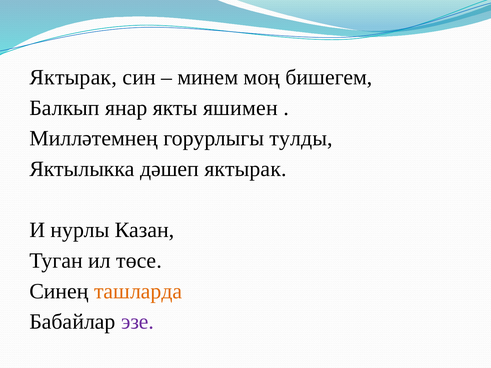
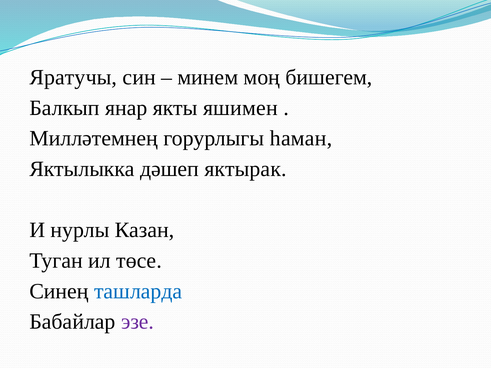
Яктырак: Яктырак -> Яратучы (73, 77)
тулды: тулды -> һаман (301, 139)
ташларда colour: orange -> blue (138, 291)
